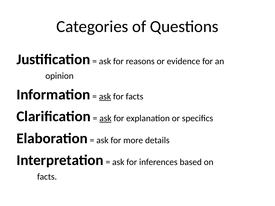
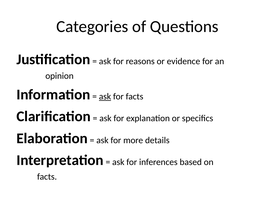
ask underline: present -> none (105, 119)
